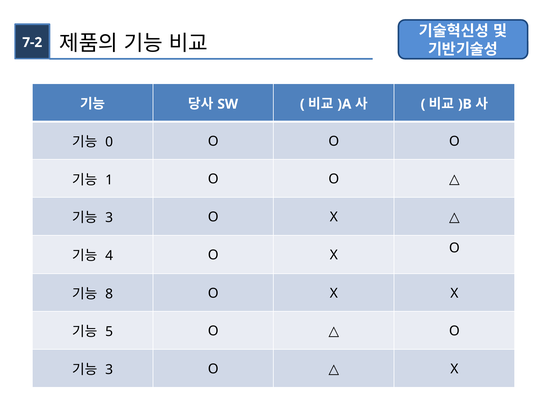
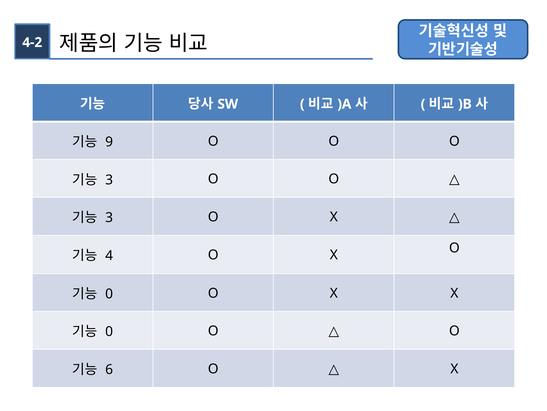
7-2: 7-2 -> 4-2 (32, 42)
0: 0 -> 9 (109, 142)
1: 1 -> 3 (109, 179)
8: 8 -> 0 (109, 293)
5: 5 -> 0 (109, 331)
3: 3 -> 6 (109, 369)
